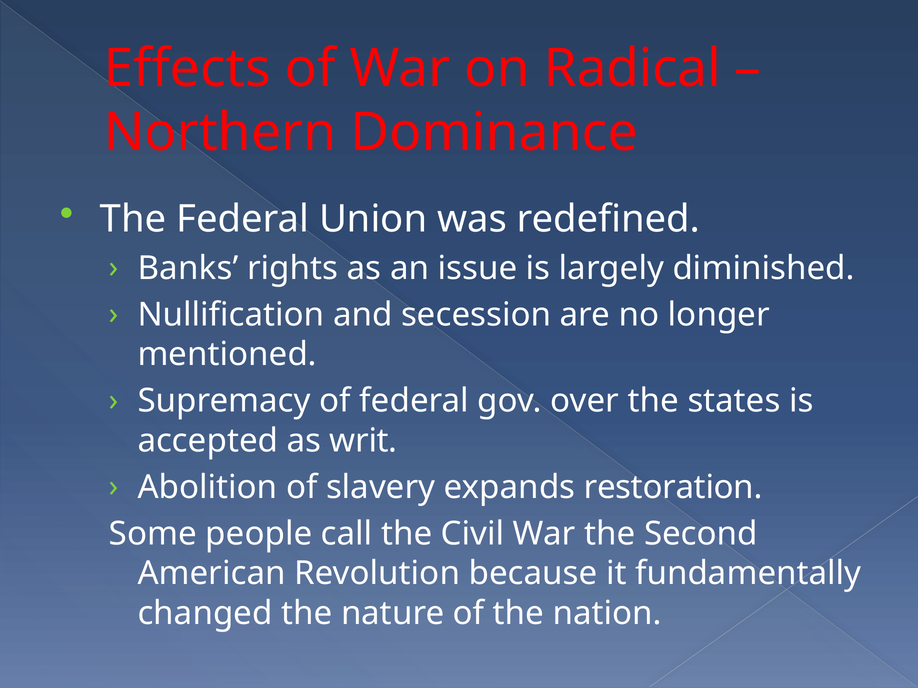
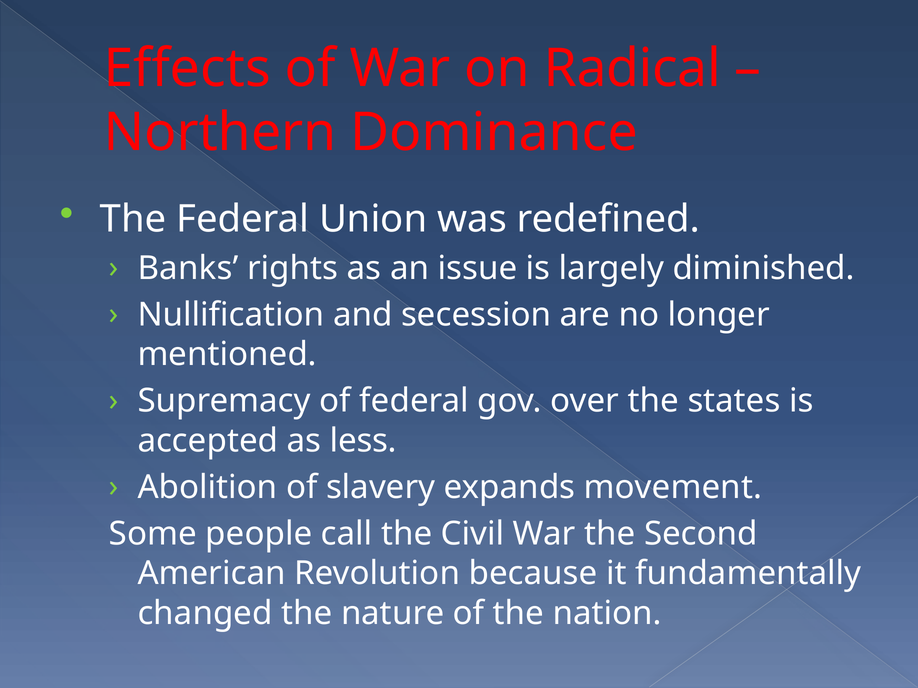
writ: writ -> less (363, 441)
restoration: restoration -> movement (673, 487)
